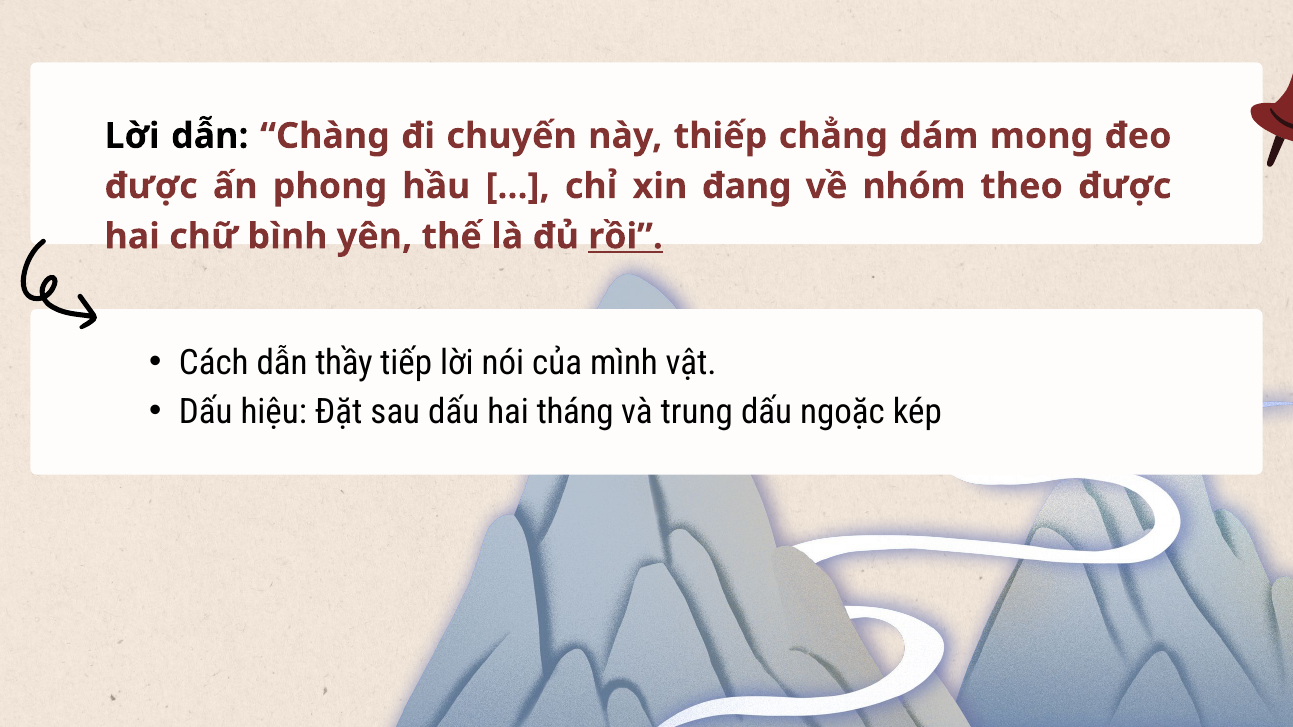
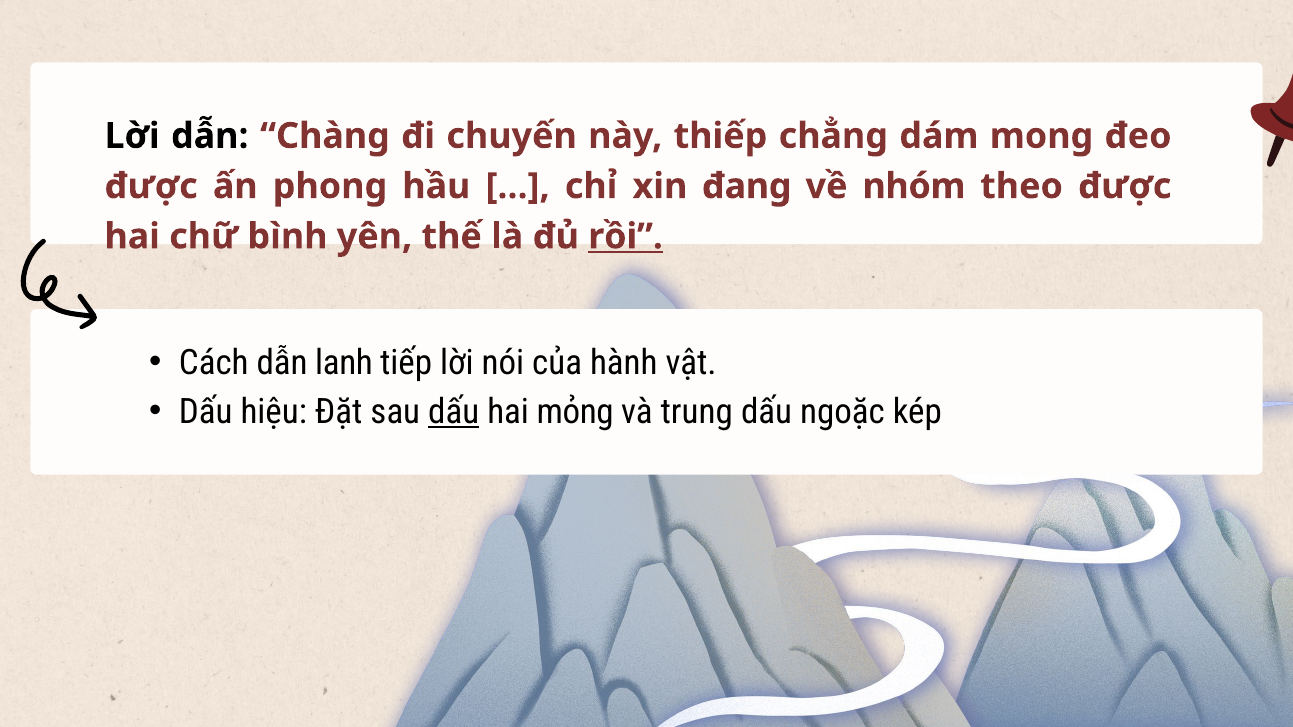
thầy: thầy -> lanh (344, 363)
mình: mình -> hành (624, 363)
dấu underline: none -> present (454, 412)
tháng: tháng -> mỏng (575, 412)
